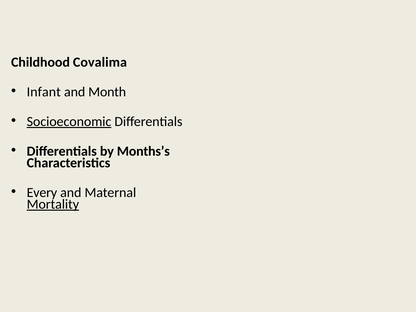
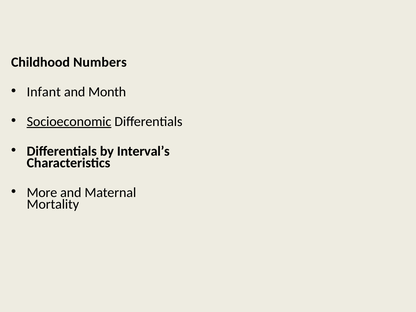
Covalima: Covalima -> Numbers (100, 62)
Months’s: Months’s -> Interval’s (143, 151)
Every: Every -> More (42, 193)
Mortality underline: present -> none (53, 204)
